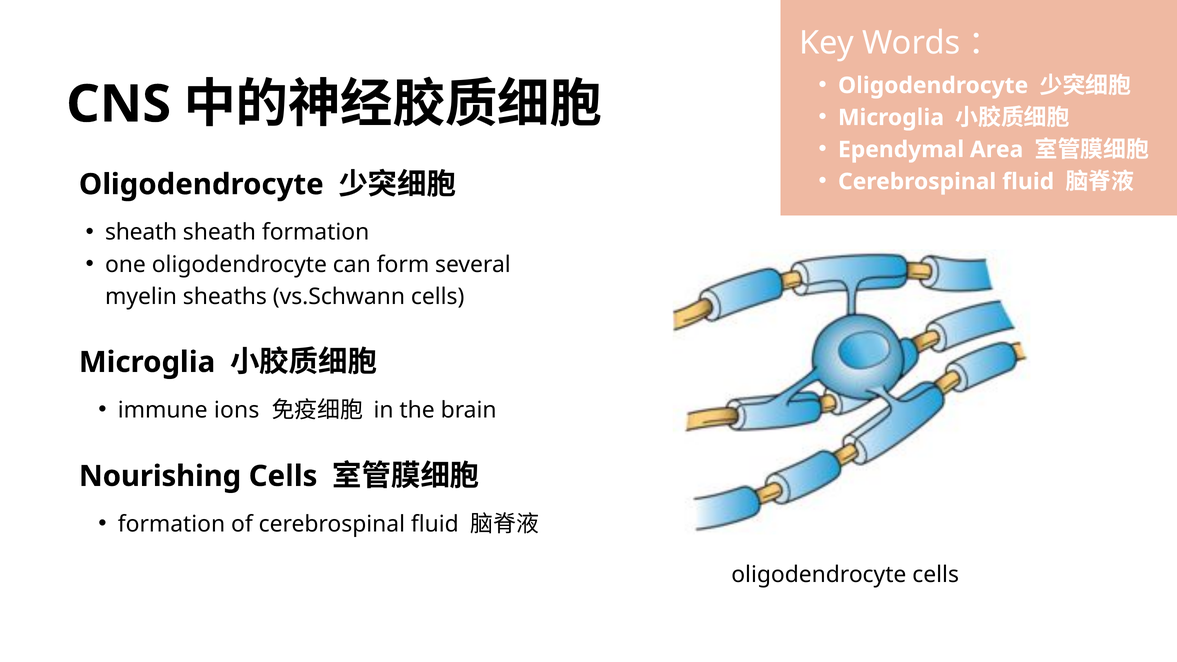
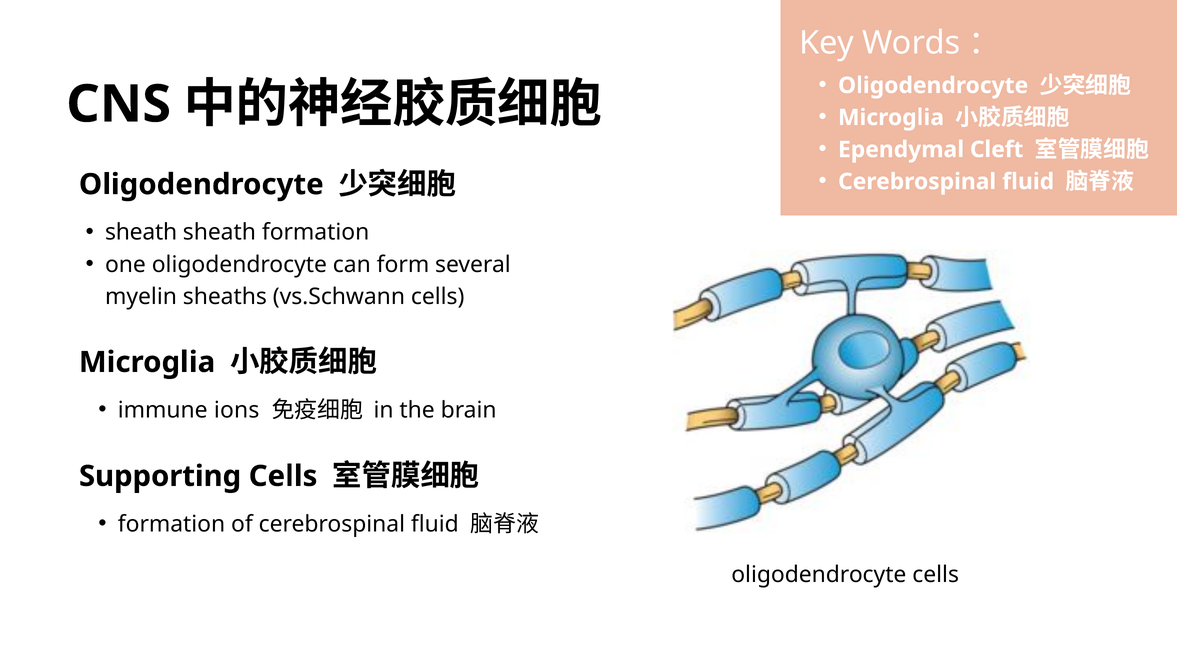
Area: Area -> Cleft (997, 150)
Nourishing: Nourishing -> Supporting (160, 476)
